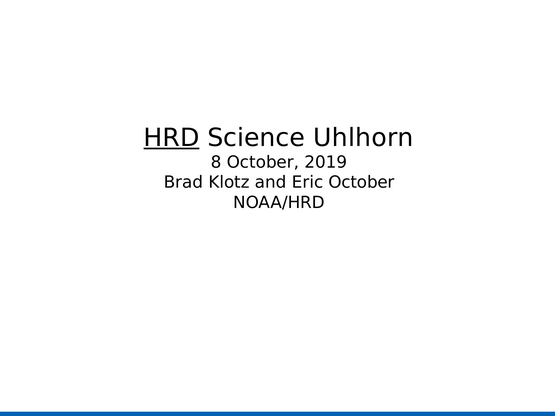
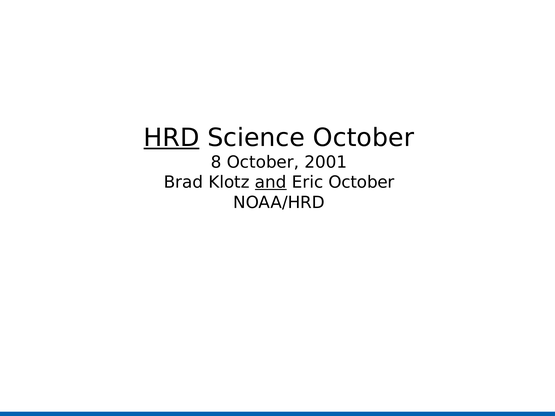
Science Uhlhorn: Uhlhorn -> October (363, 138)
2019: 2019 -> 2001 (326, 162)
and underline: none -> present (271, 183)
